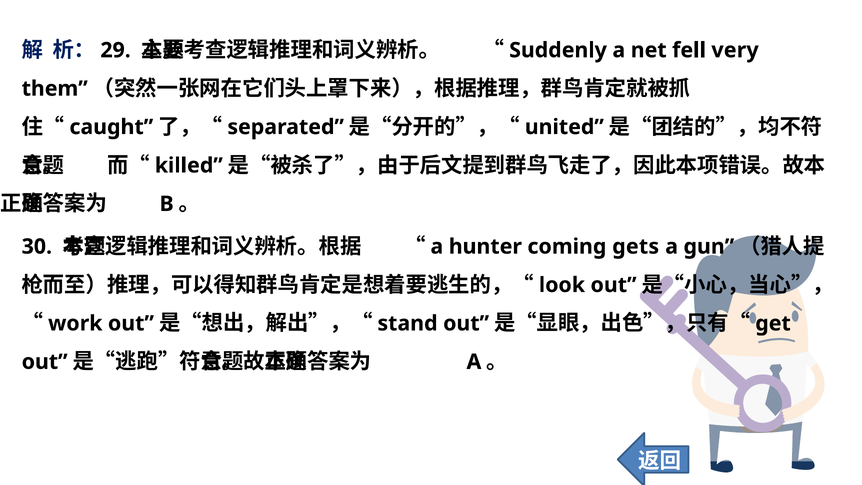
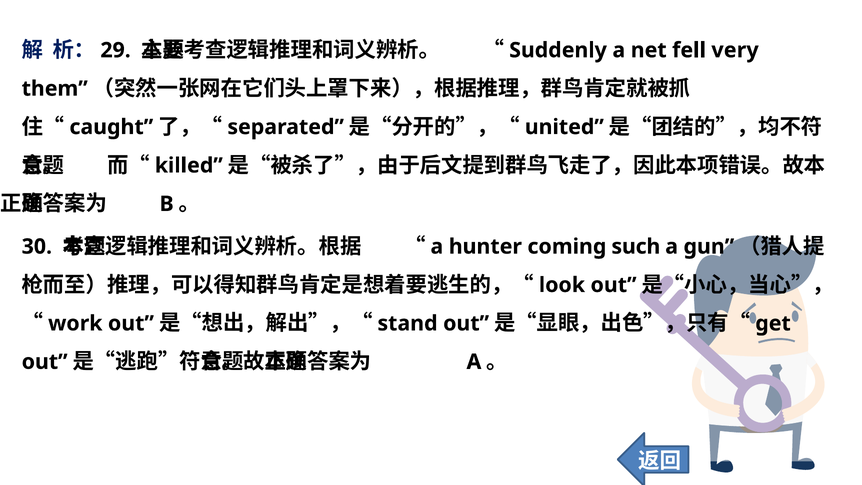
gets: gets -> such (636, 247)
